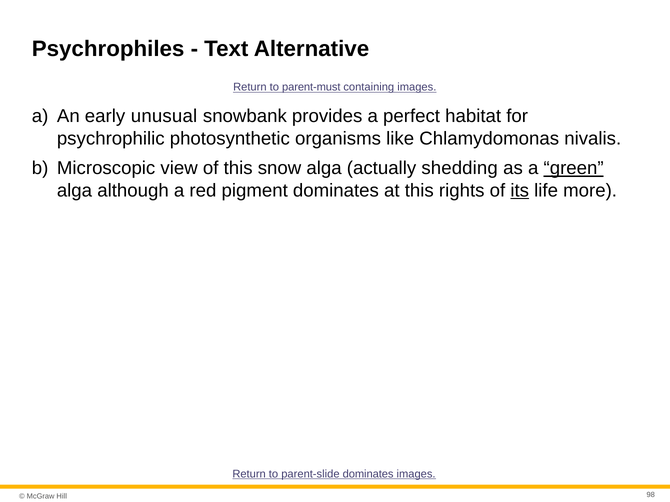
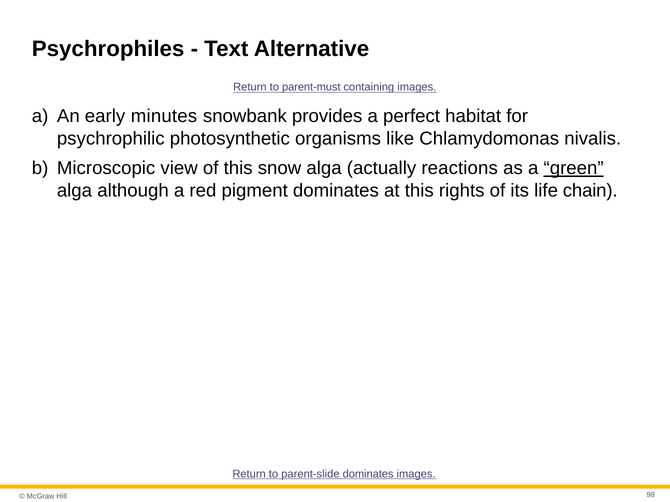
unusual: unusual -> minutes (164, 116)
shedding: shedding -> reactions (460, 168)
its underline: present -> none (520, 191)
more: more -> chain (590, 191)
